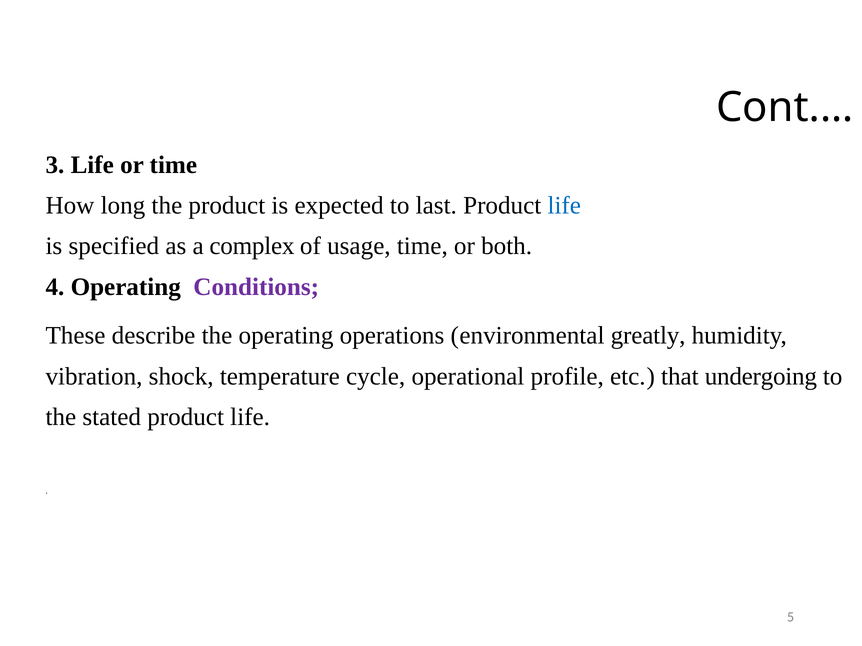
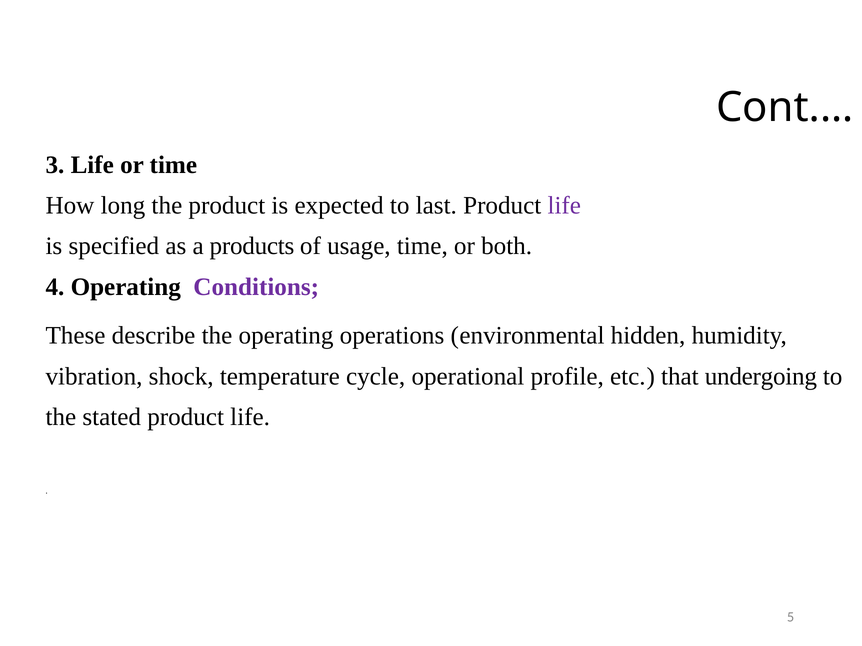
life colour: blue -> purple (564, 206)
complex: complex -> products (252, 246)
greatly: greatly -> hidden (648, 336)
